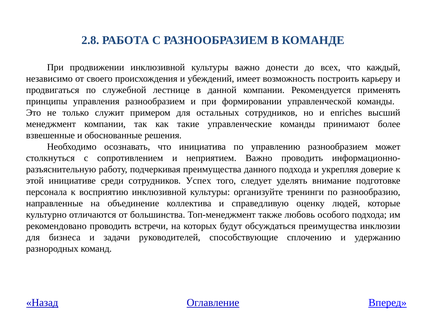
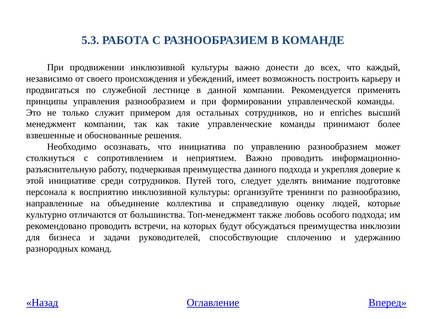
2.8: 2.8 -> 5.3 (90, 40)
Успех: Успех -> Путей (199, 181)
